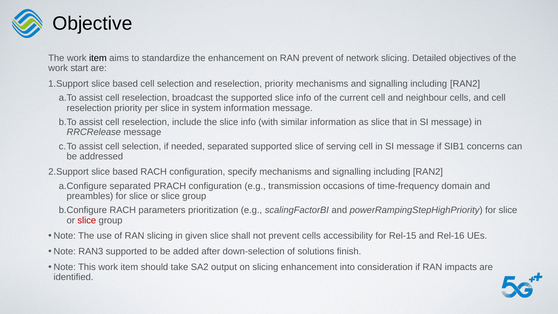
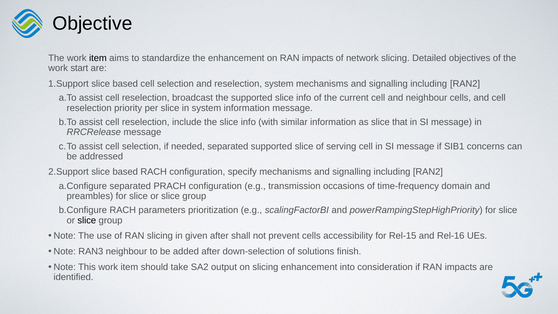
on RAN prevent: prevent -> impacts (318, 58)
and reselection priority: priority -> system (279, 84)
slice colour: red -> black (87, 220)
given slice: slice -> after (219, 236)
RAN3 supported: supported -> neighbour (126, 251)
